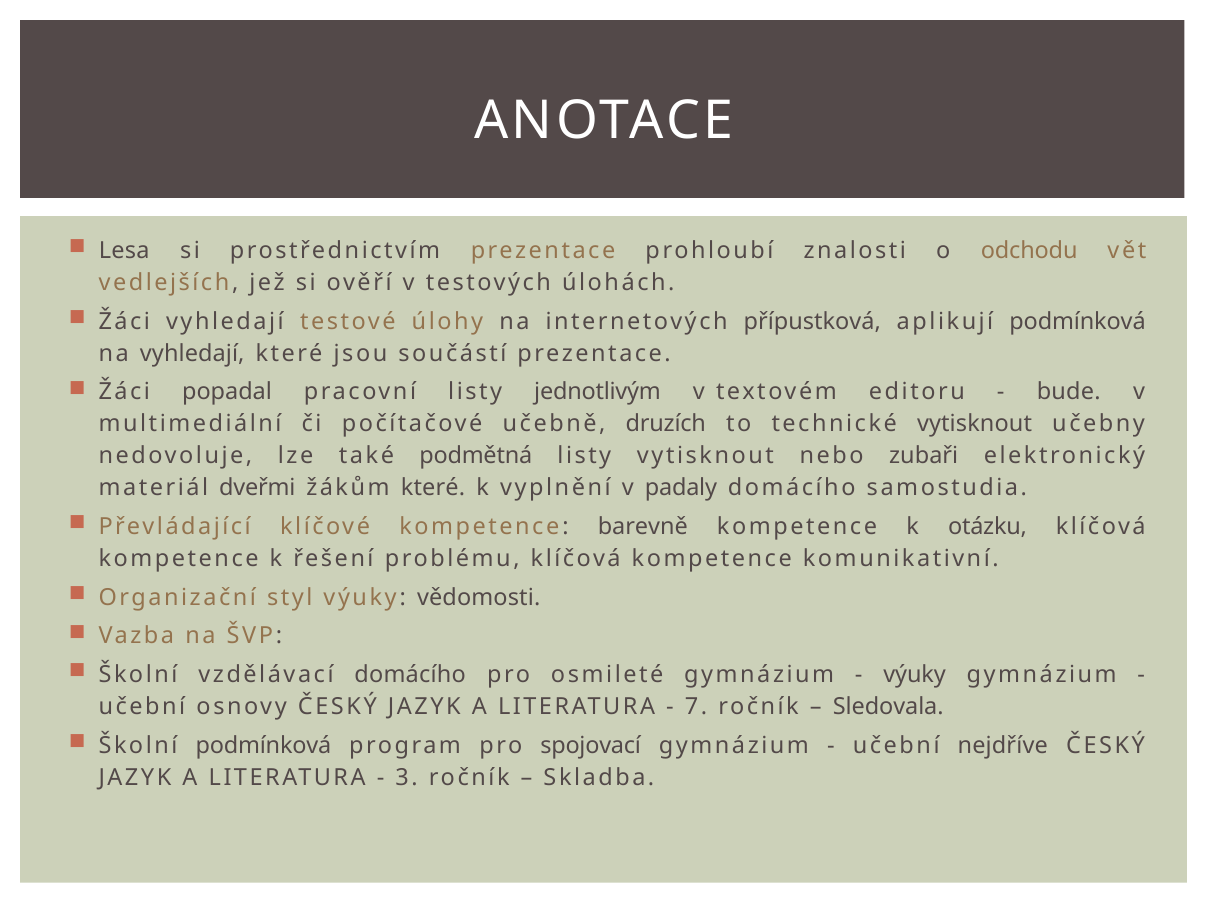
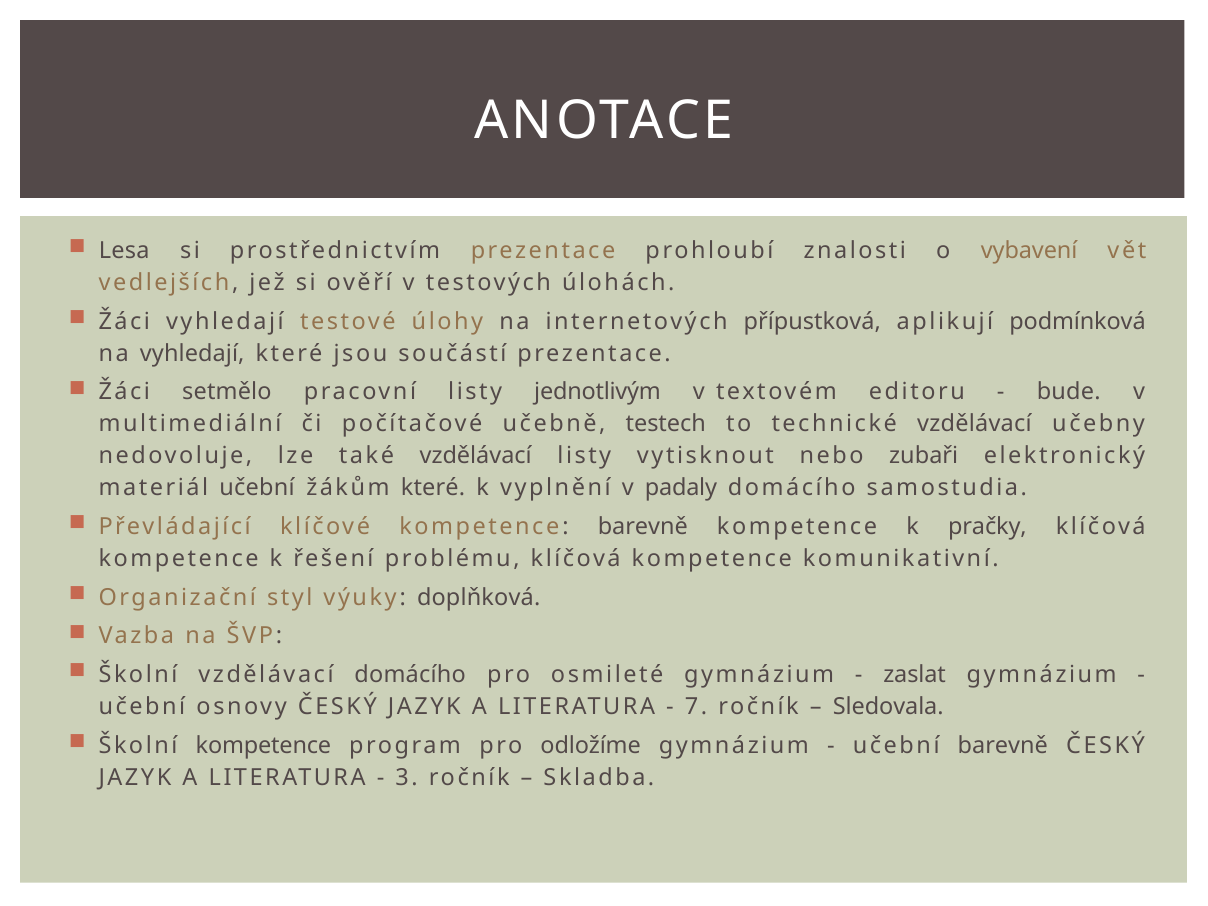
odchodu: odchodu -> vybavení (1029, 251)
popadal: popadal -> setmělo (227, 392)
druzích: druzích -> testech (666, 424)
technické vytisknout: vytisknout -> vzdělávací (974, 424)
také podmětná: podmětná -> vzdělávací (476, 456)
materiál dveřmi: dveřmi -> učební (257, 488)
otázku: otázku -> pračky (987, 527)
vědomosti: vědomosti -> doplňková (479, 597)
výuky: výuky -> zaslat (915, 675)
Školní podmínková: podmínková -> kompetence (263, 746)
spojovací: spojovací -> odložíme (591, 746)
učební nejdříve: nejdříve -> barevně (1003, 746)
